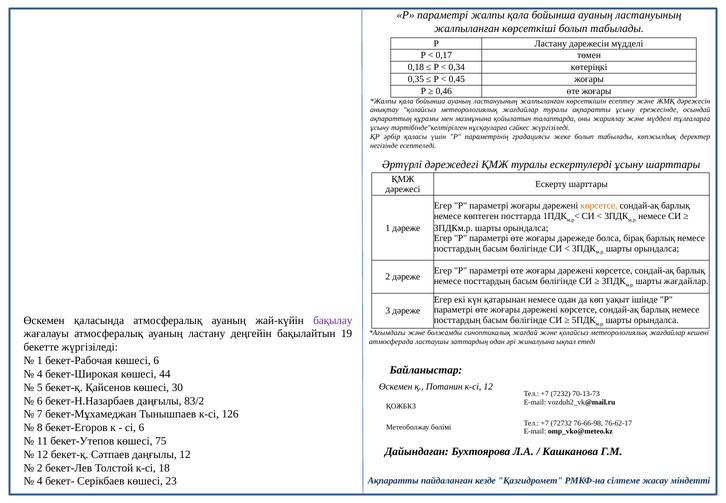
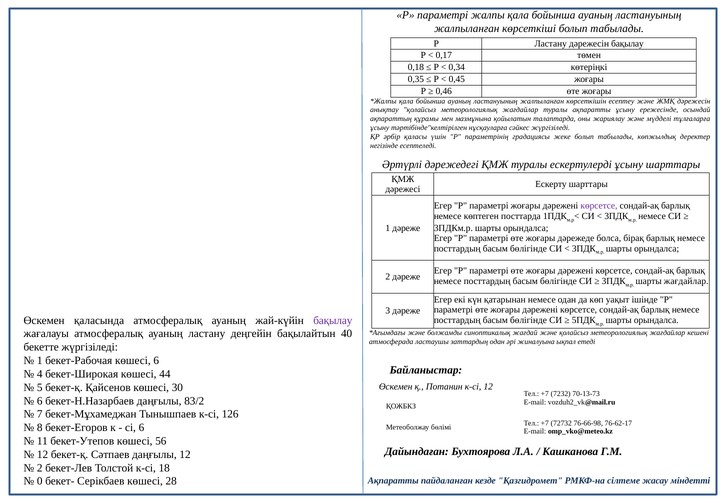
дәрежесін мүдделі: мүдделі -> бақылау (627, 44)
көрсетсе colour: orange -> purple (599, 206)
19: 19 -> 40 (347, 334)
75: 75 -> 56 (161, 441)
4: 4 -> 0 (40, 481)
23: 23 -> 28 (171, 481)
